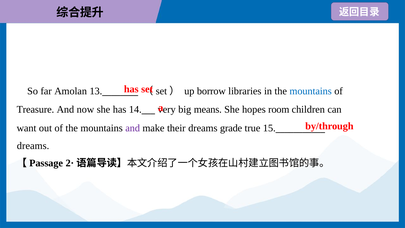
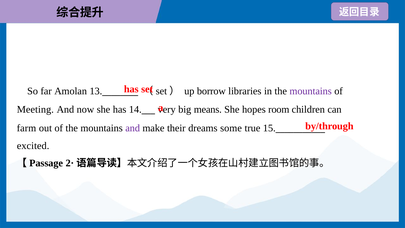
mountains colour: blue -> purple (311, 91)
Treasure: Treasure -> Meeting (35, 110)
want: want -> farm (26, 128)
grade: grade -> some (231, 128)
dreams: dreams -> excited (33, 146)
